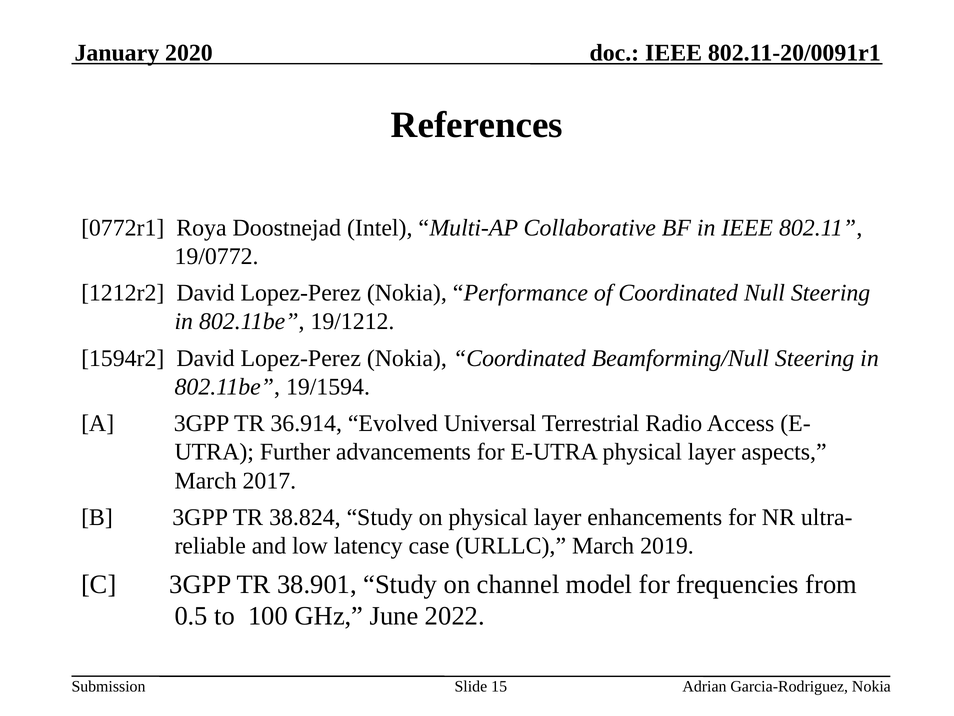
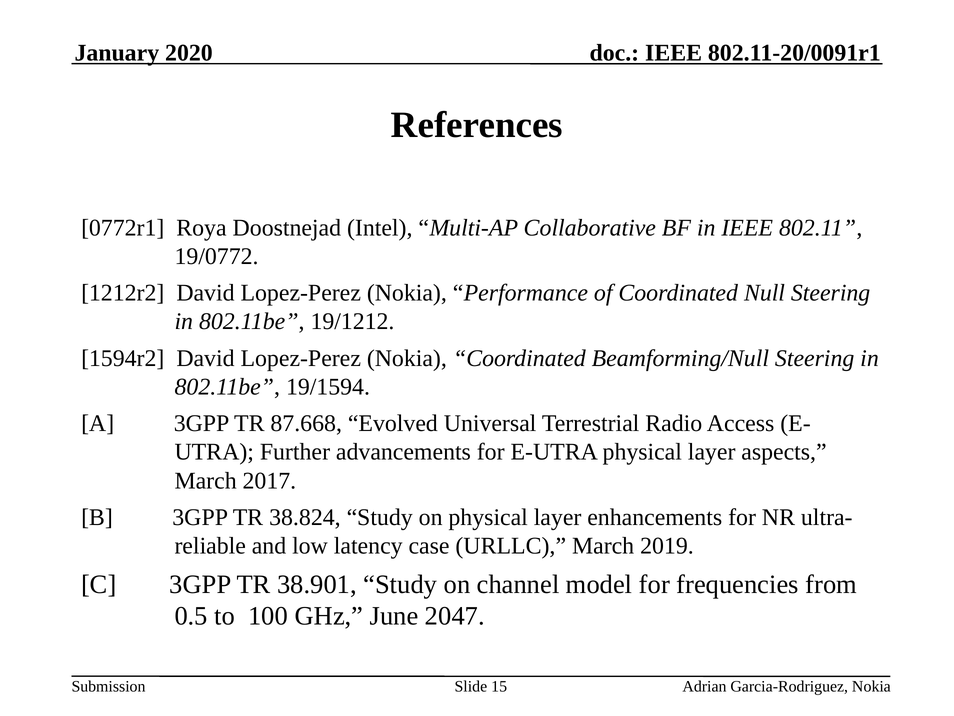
36.914: 36.914 -> 87.668 (306, 423)
2022: 2022 -> 2047 (455, 616)
